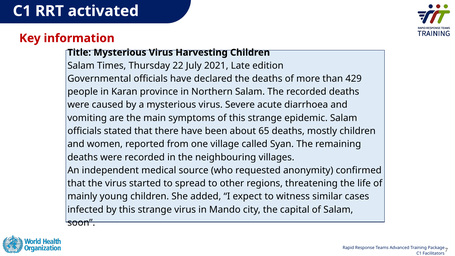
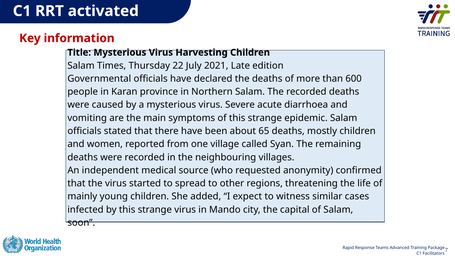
429: 429 -> 600 (354, 79)
